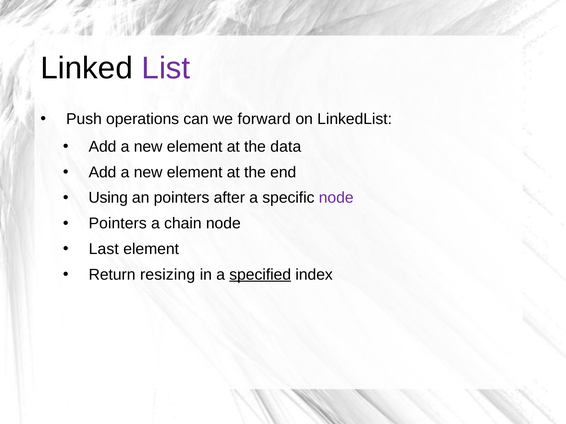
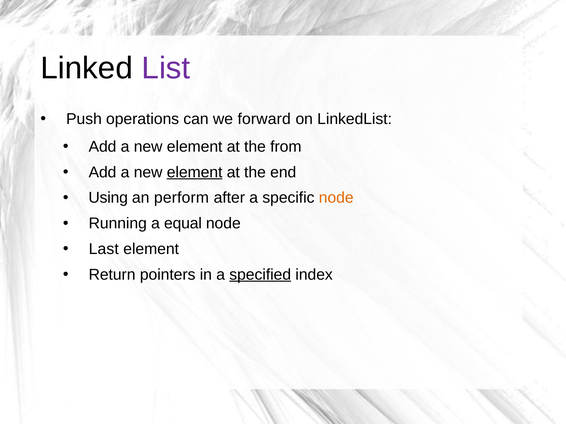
data: data -> from (286, 147)
element underline: none -> present (195, 172)
an pointers: pointers -> perform (181, 198)
node colour: purple -> orange (336, 198)
Pointers: Pointers -> Running (118, 224)
chain: chain -> equal (183, 224)
resizing: resizing -> pointers (168, 275)
